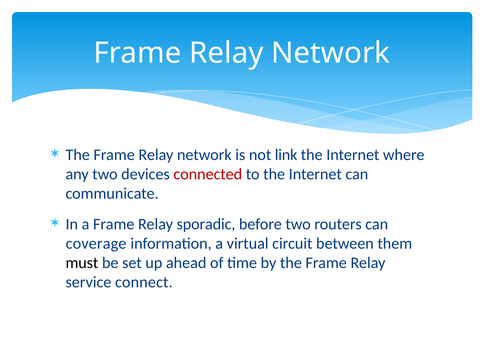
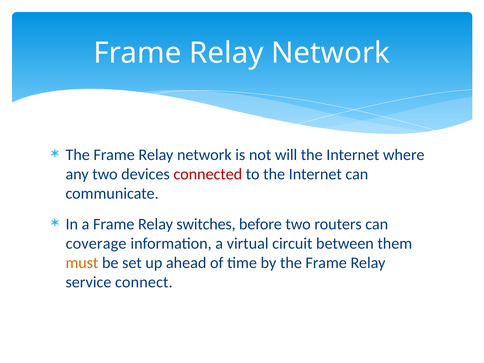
link: link -> will (286, 155)
sporadic: sporadic -> switches (206, 224)
must colour: black -> orange (82, 263)
